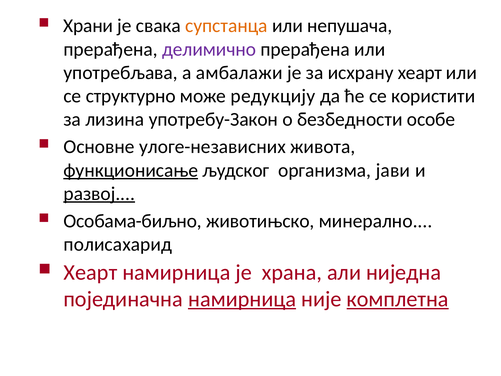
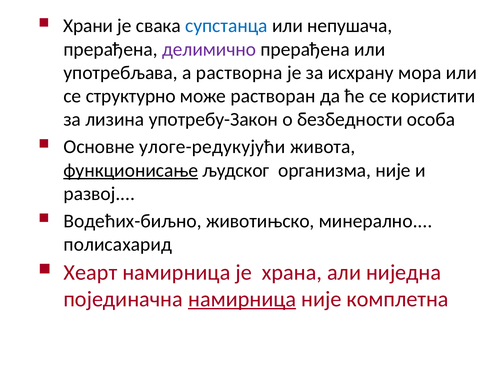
супстанца colour: orange -> blue (226, 26)
амбалажи: амбалажи -> растворна (239, 73)
исхрану хеарт: хеарт -> мора (420, 73)
редукцију: редукцију -> растворан (273, 96)
особе: особе -> особа (431, 119)
улоге-независних: улоге-независних -> улоге-редукујући (212, 147)
организма јави: јави -> није (393, 170)
развој underline: present -> none (99, 194)
Особама-биљно: Особама-биљно -> Водећих-биљно (133, 221)
комплетна underline: present -> none (398, 299)
